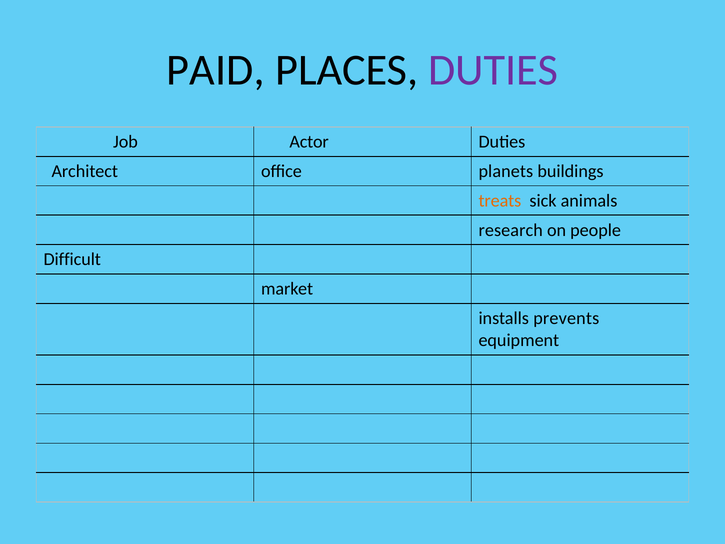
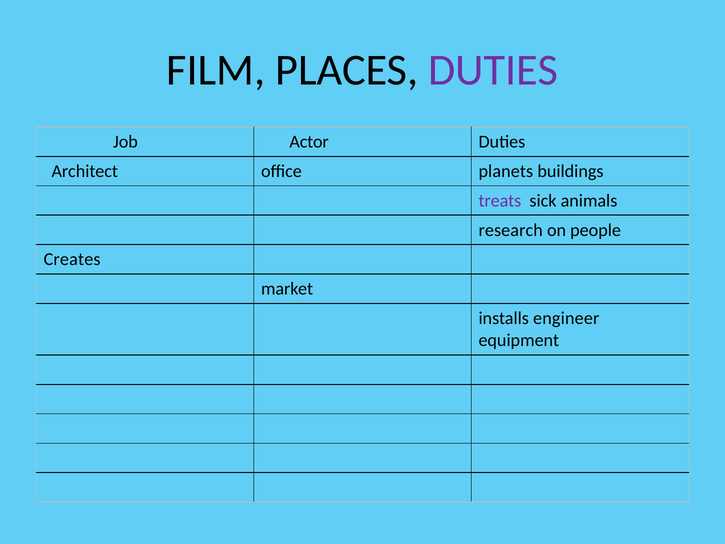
PAID: PAID -> FILM (216, 70)
treats colour: orange -> purple (500, 201)
Difficult: Difficult -> Creates (72, 259)
prevents: prevents -> engineer (566, 318)
